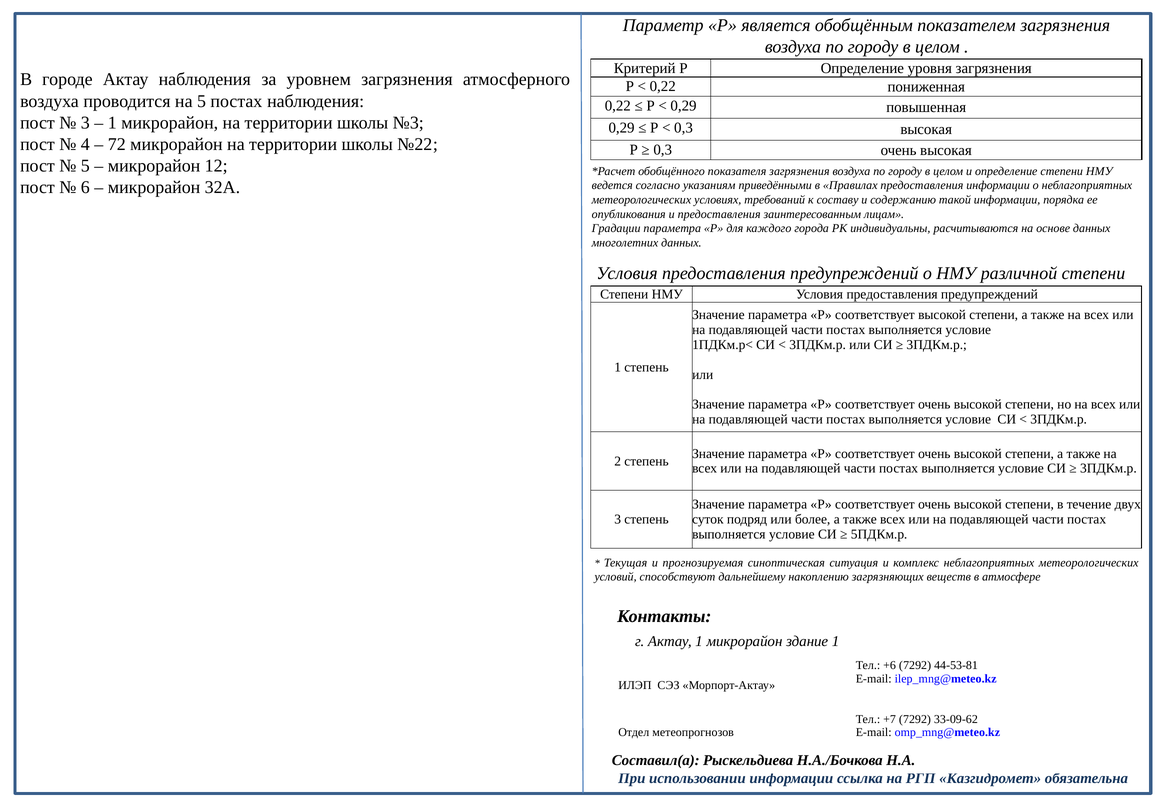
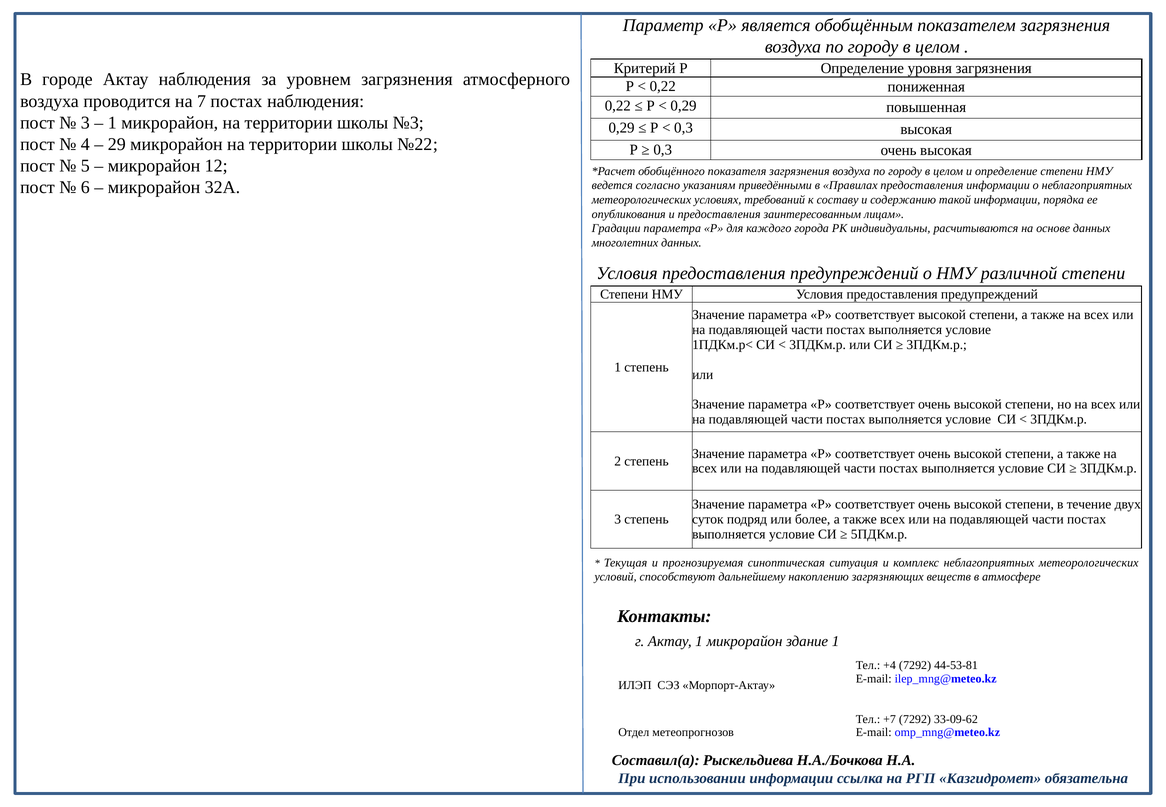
на 5: 5 -> 7 (201, 101)
72: 72 -> 29 (117, 144)
+6: +6 -> +4 (890, 666)
